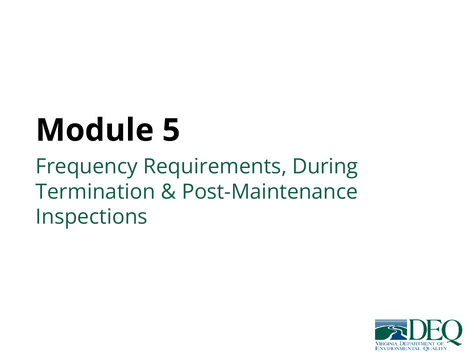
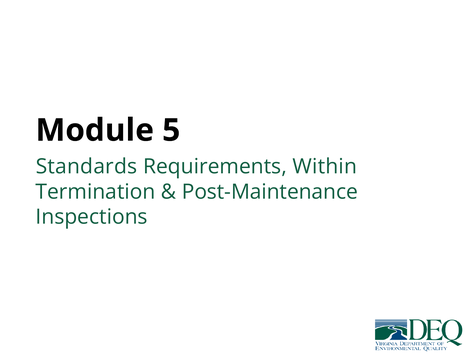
Frequency: Frequency -> Standards (86, 167)
During: During -> Within (325, 167)
